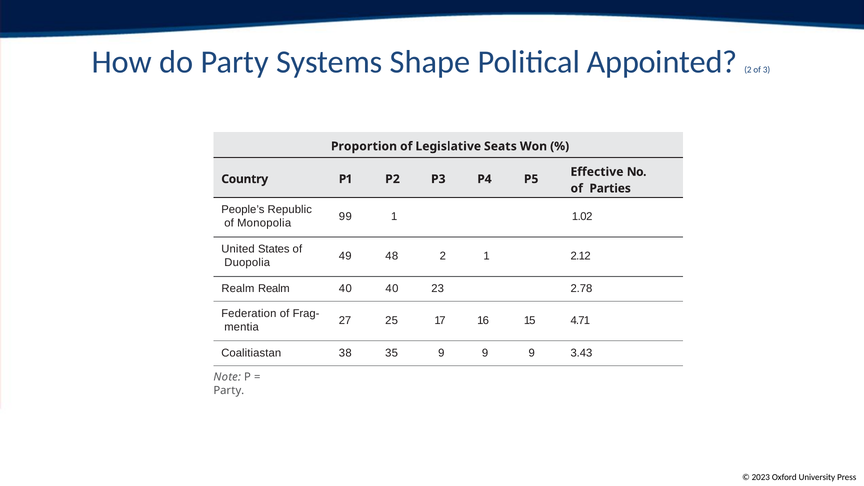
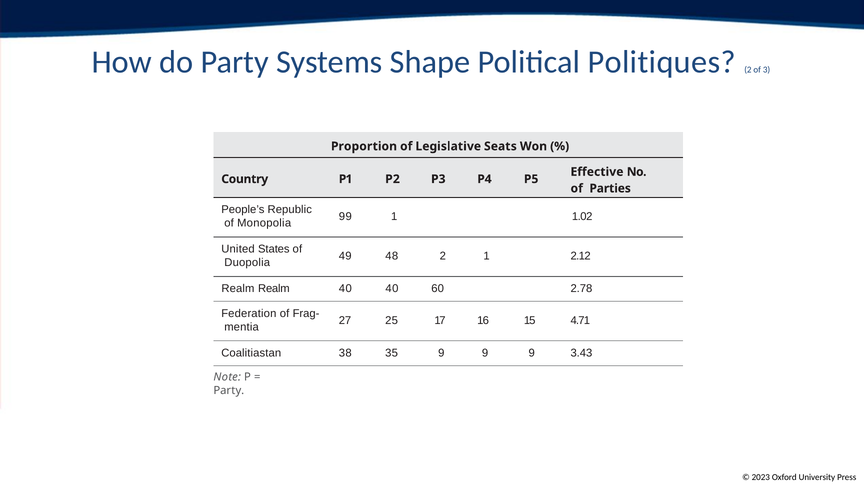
Appointed: Appointed -> Politiques (662, 62)
23: 23 -> 60 (438, 289)
